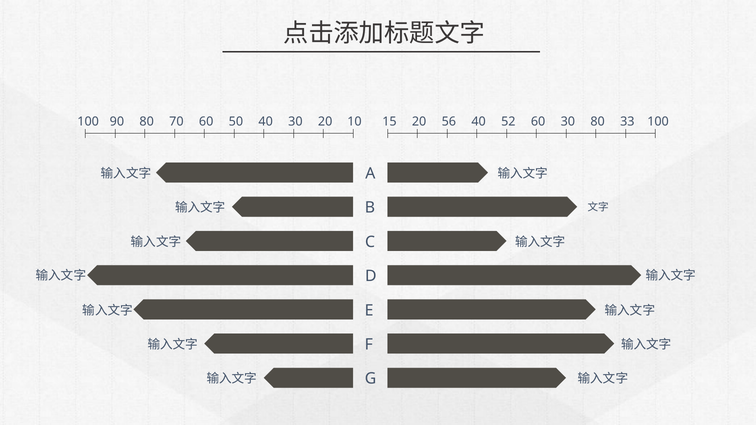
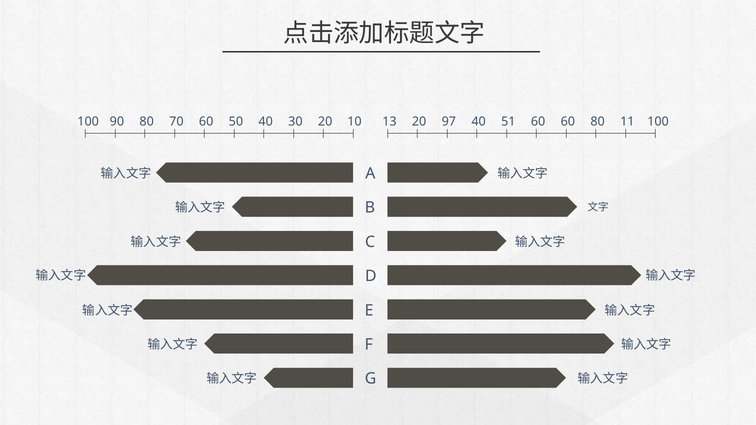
15: 15 -> 13 (389, 122)
56: 56 -> 97 (449, 122)
52: 52 -> 51 (508, 122)
60 30: 30 -> 60 (568, 122)
33: 33 -> 11 (627, 122)
